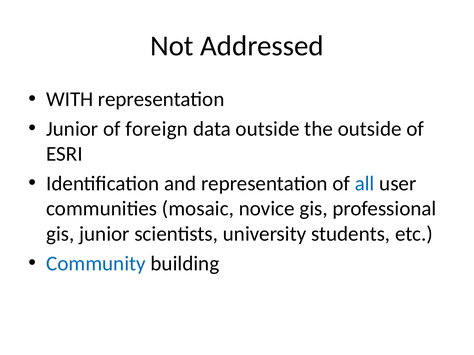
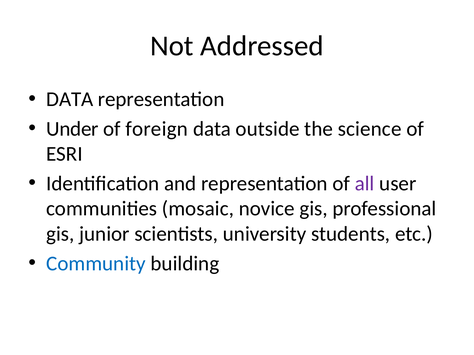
WITH: WITH -> DATA (70, 99)
Junior: Junior -> Under (72, 129)
the outside: outside -> science (370, 129)
all colour: blue -> purple (365, 184)
